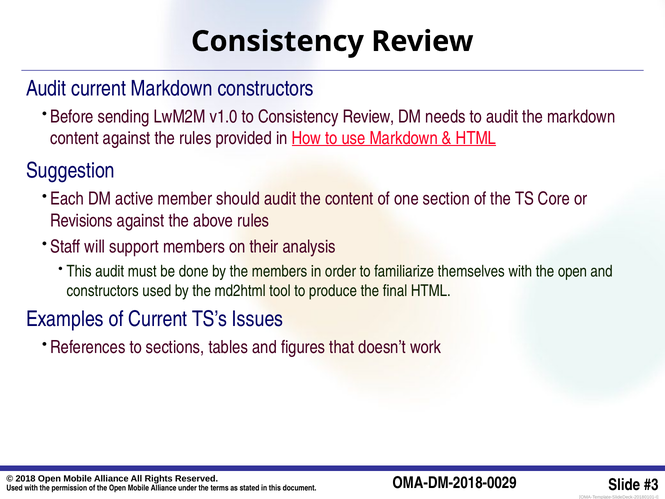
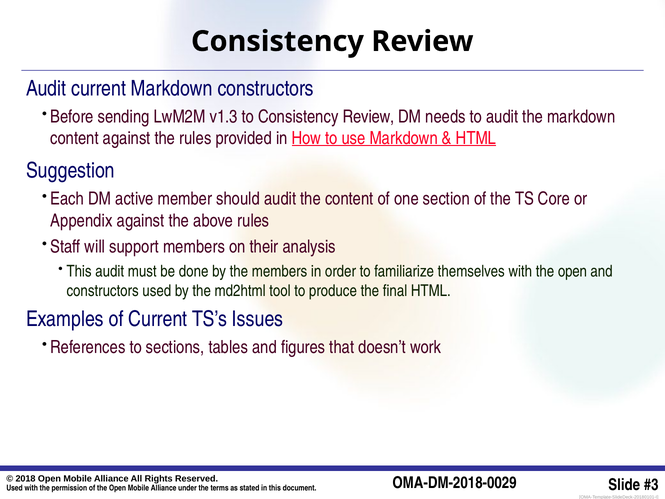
v1.0: v1.0 -> v1.3 (224, 117)
Revisions: Revisions -> Appendix (81, 220)
